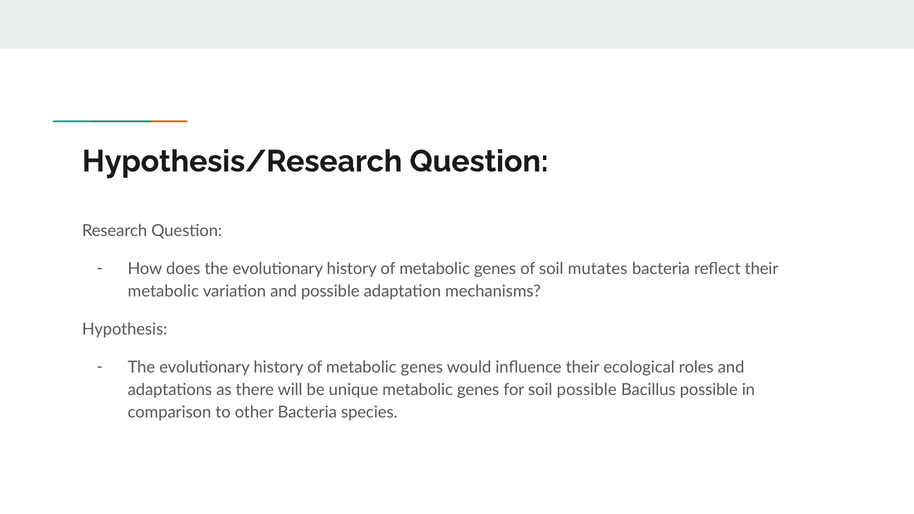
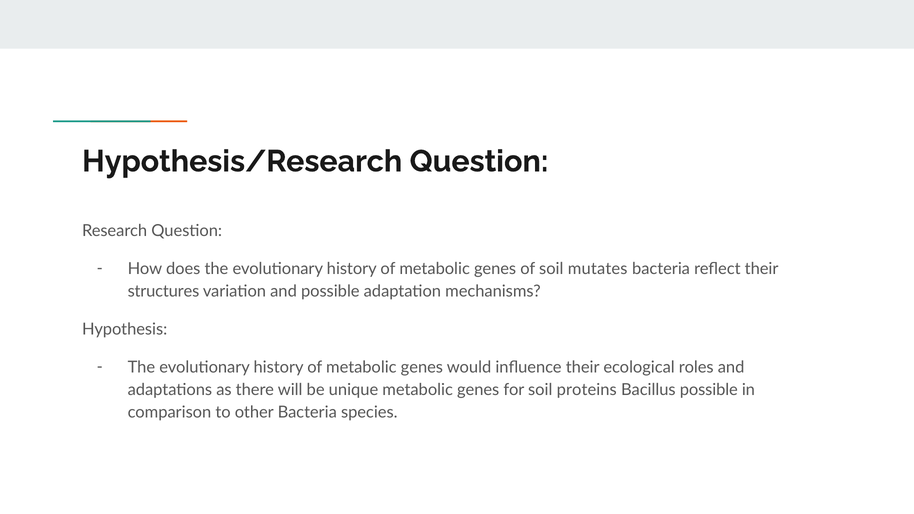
metabolic: metabolic -> structures (163, 291)
soil possible: possible -> proteins (587, 390)
